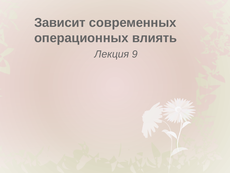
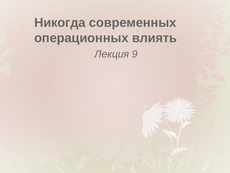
Зависит: Зависит -> Никогда (60, 23)
